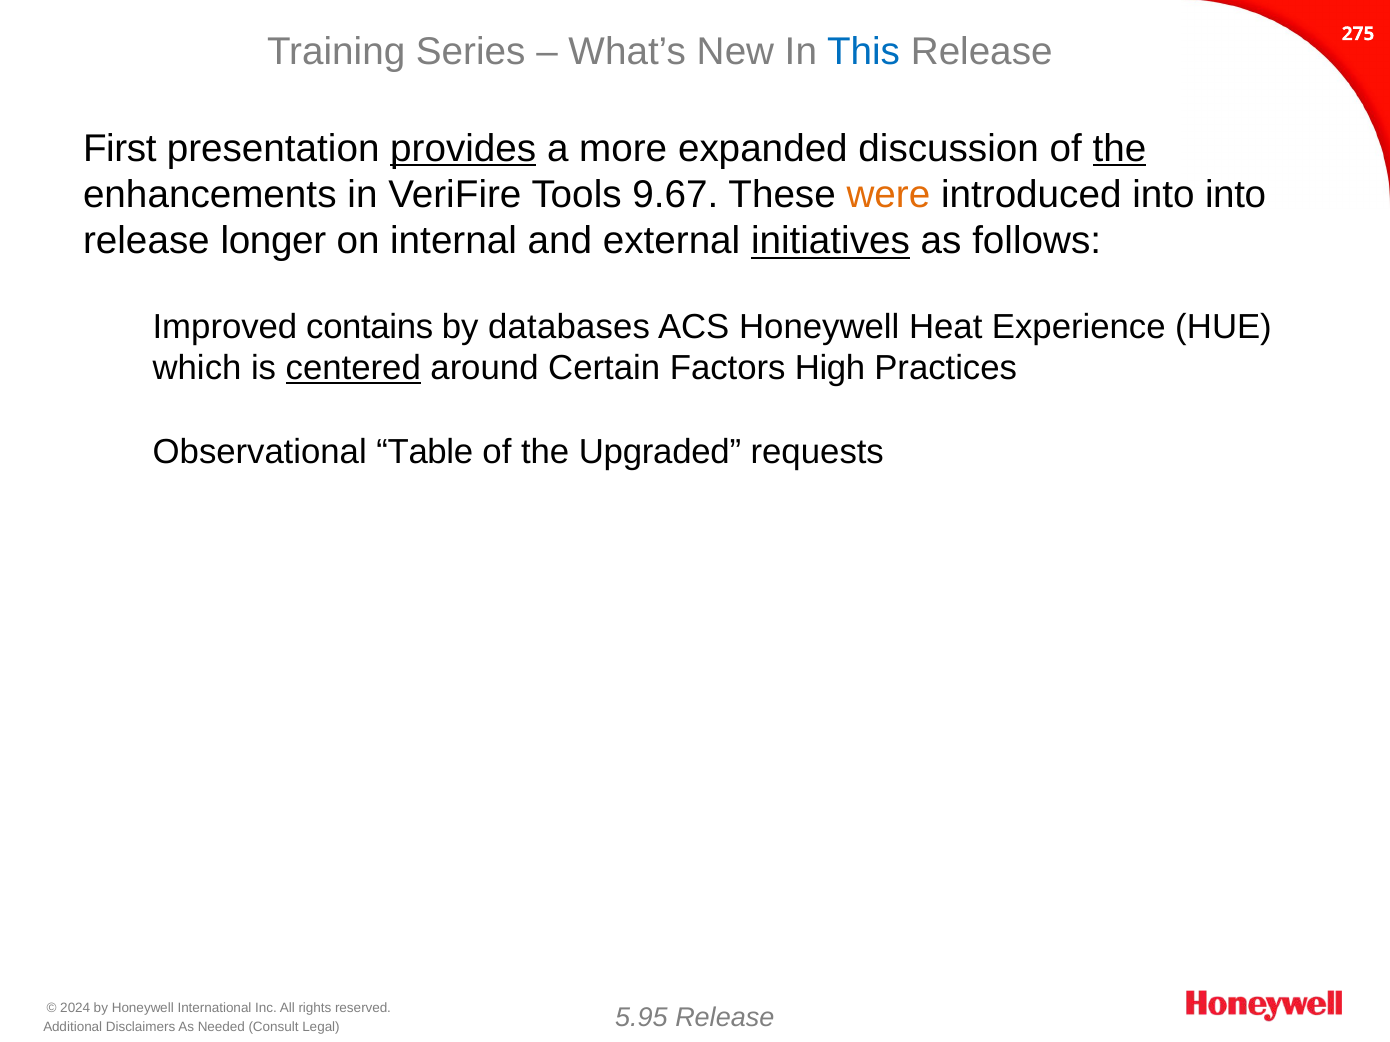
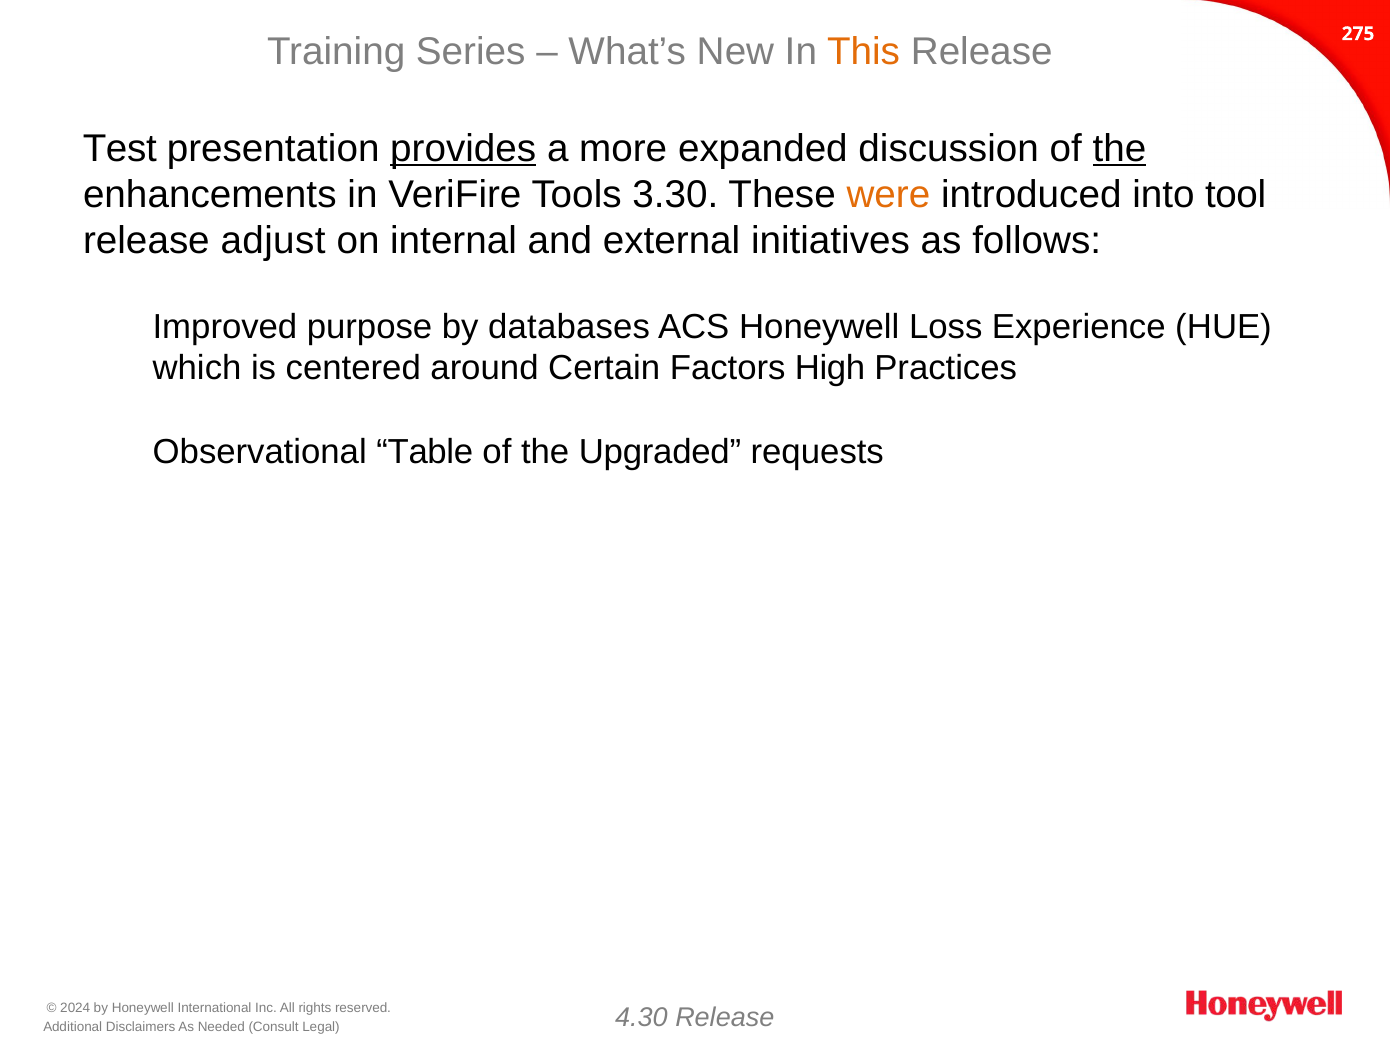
This colour: blue -> orange (864, 52)
First: First -> Test (120, 149)
9.67: 9.67 -> 3.30 (675, 195)
into into: into -> tool (1236, 195)
longer: longer -> adjust (273, 241)
initiatives underline: present -> none (830, 241)
contains: contains -> purpose (370, 327)
Heat: Heat -> Loss (946, 327)
centered underline: present -> none (353, 368)
5.95: 5.95 -> 4.30 (641, 1018)
